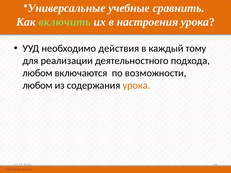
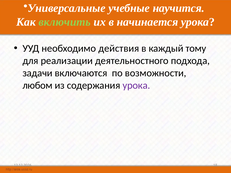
сравнить: сравнить -> научится (179, 8)
настроения: настроения -> начинается (147, 22)
любом: любом -> задачи (37, 73)
урока colour: orange -> purple (136, 85)
